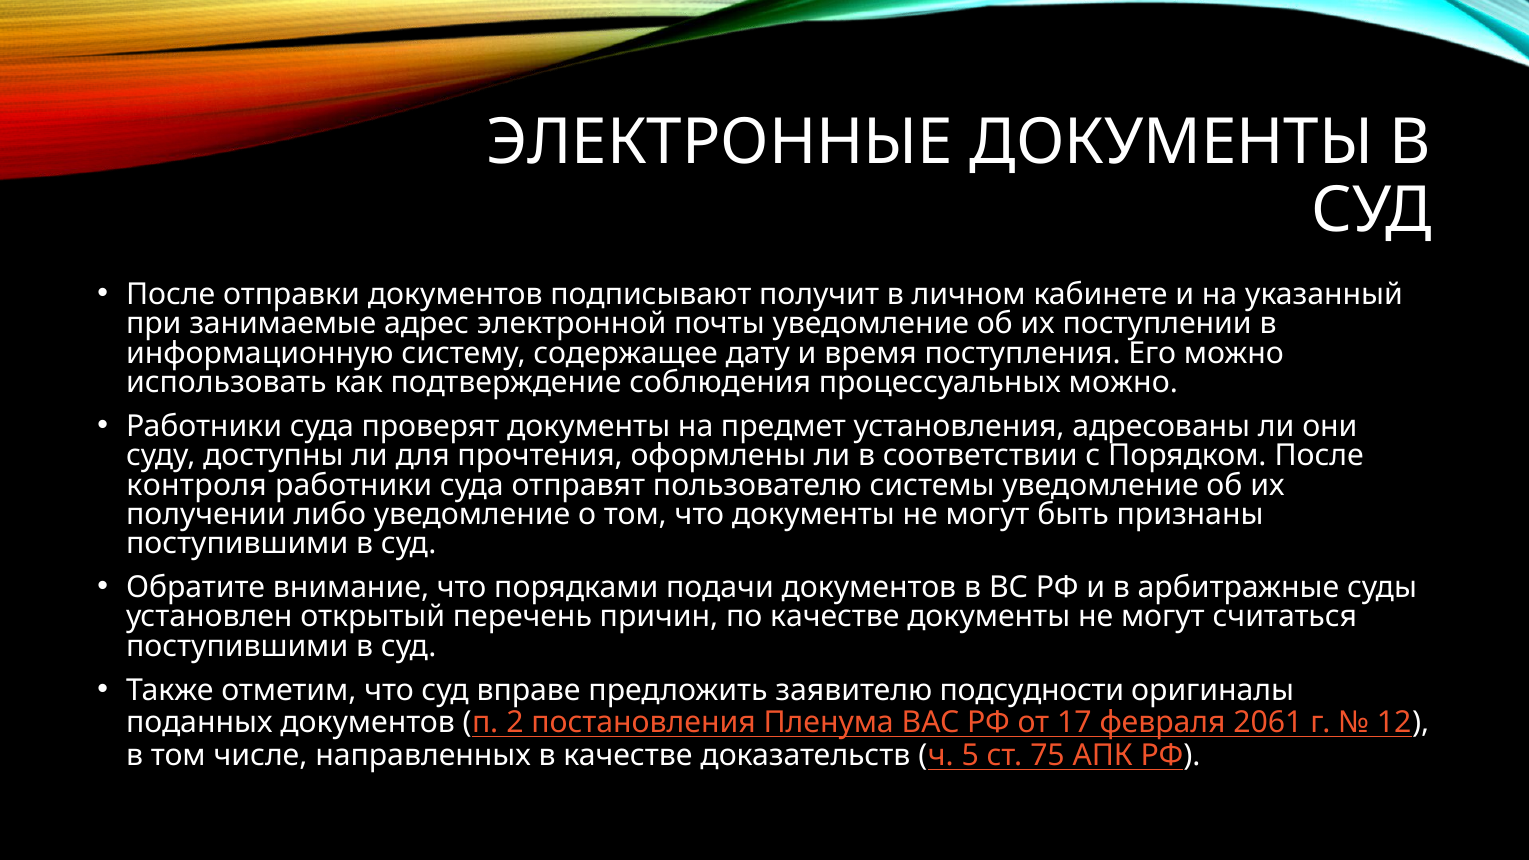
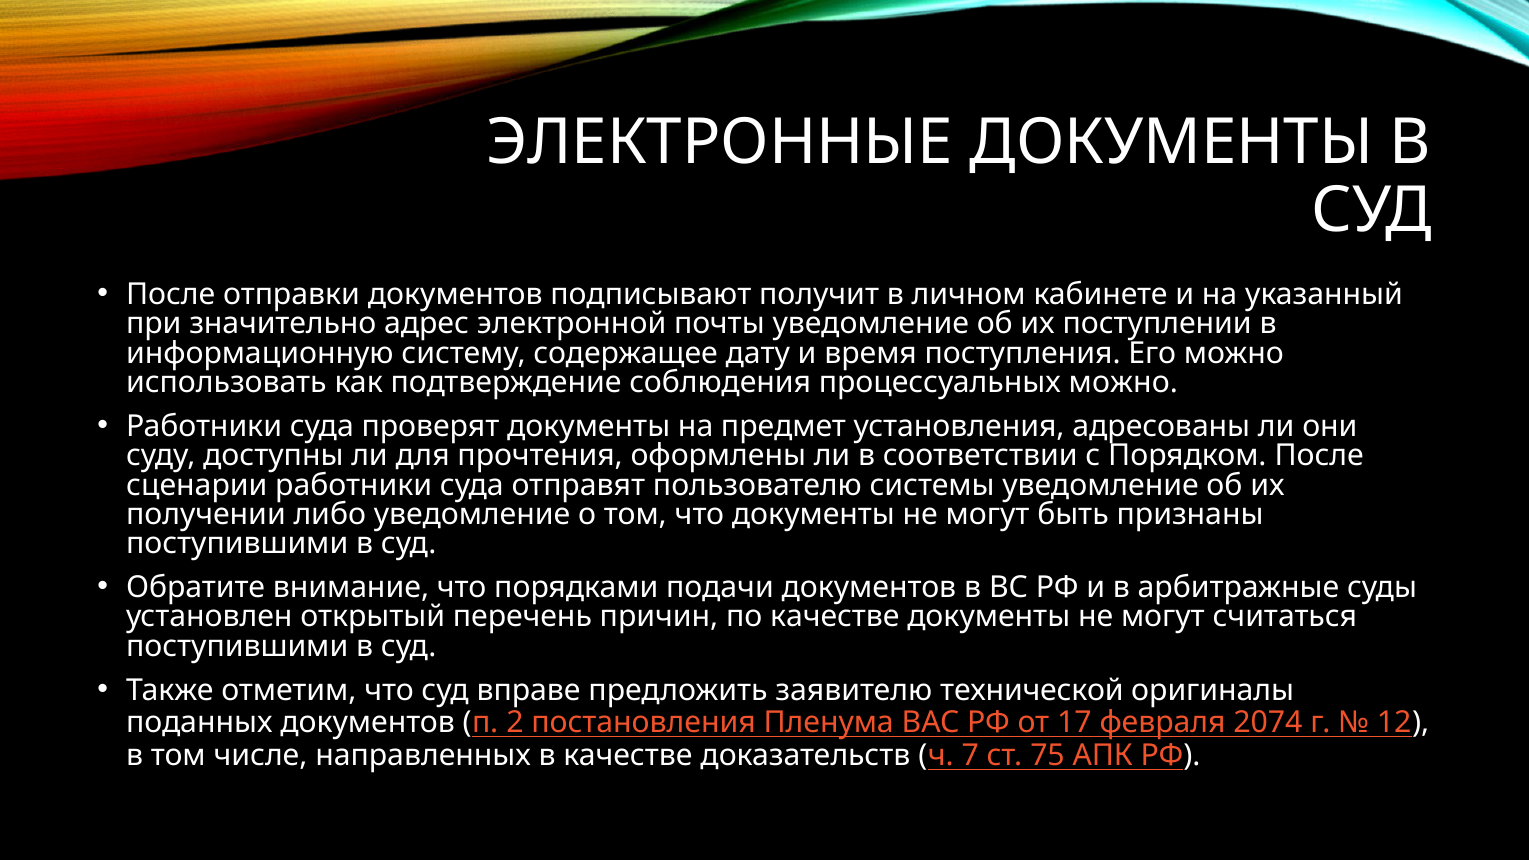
занимаемые: занимаемые -> значительно (283, 324)
контроля: контроля -> сценарии (197, 485)
подсудности: подсудности -> технической (1032, 690)
2061: 2061 -> 2074 (1268, 723)
5: 5 -> 7 (970, 756)
